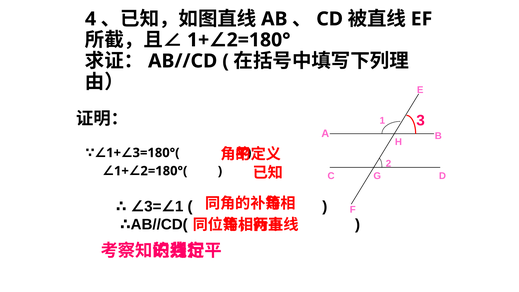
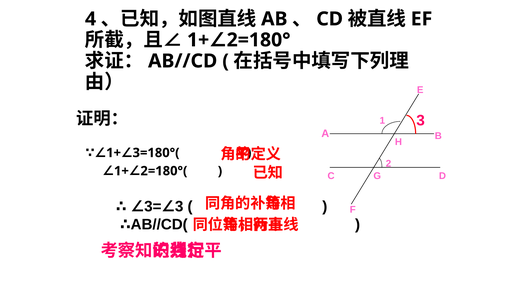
1: 1 -> 3 (179, 206)
